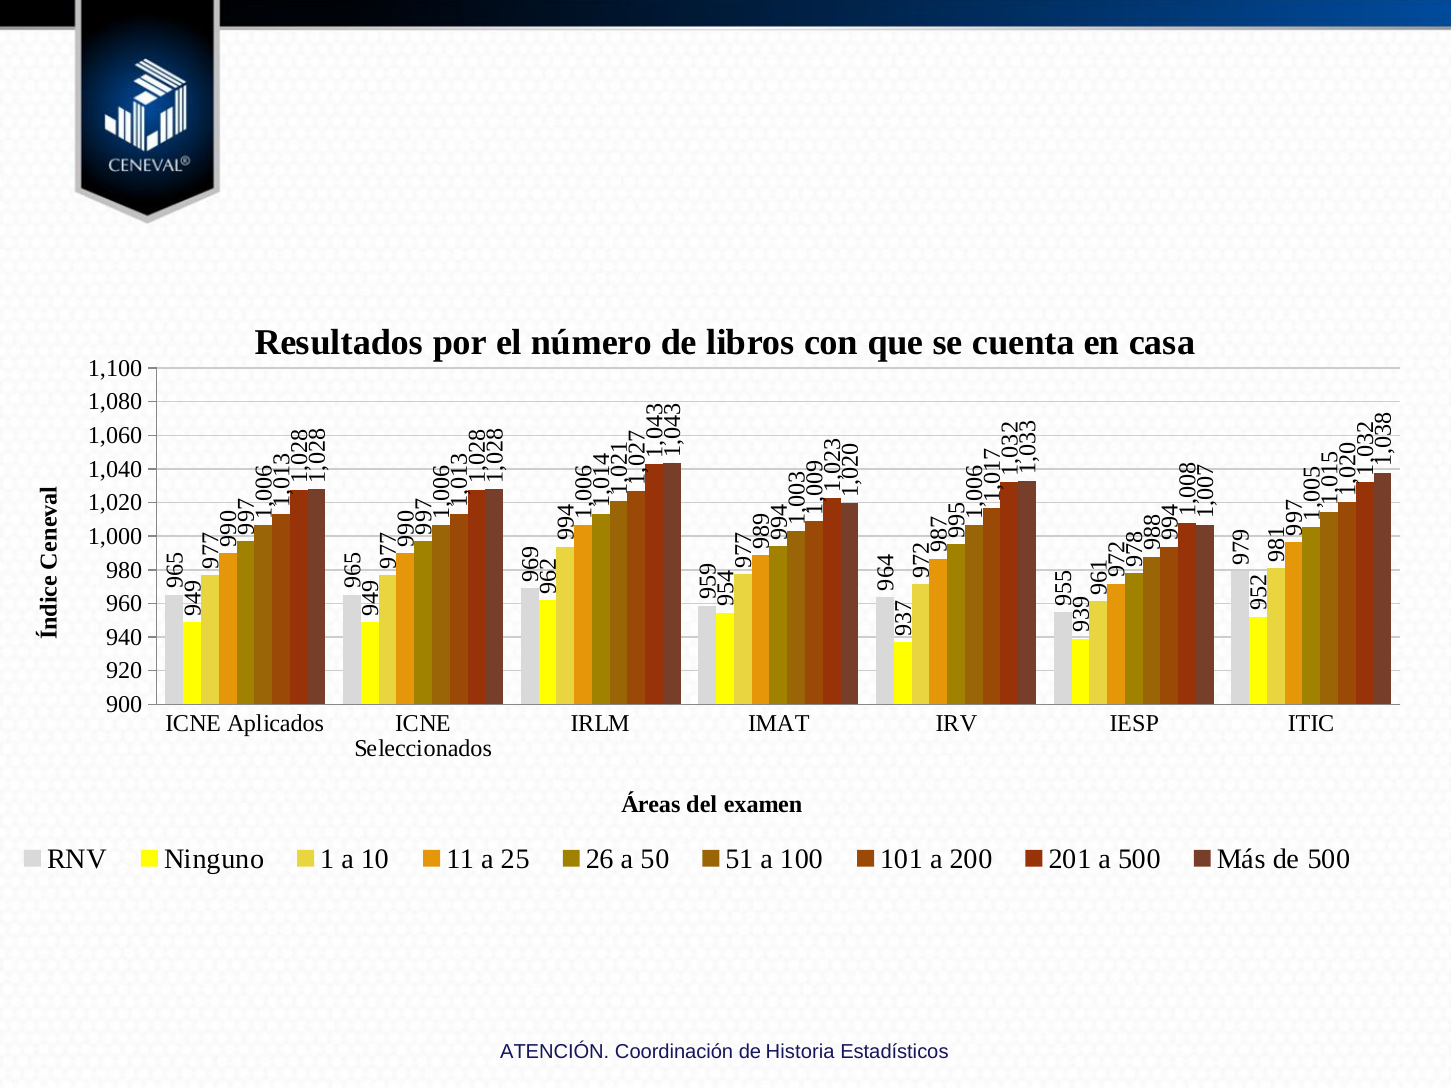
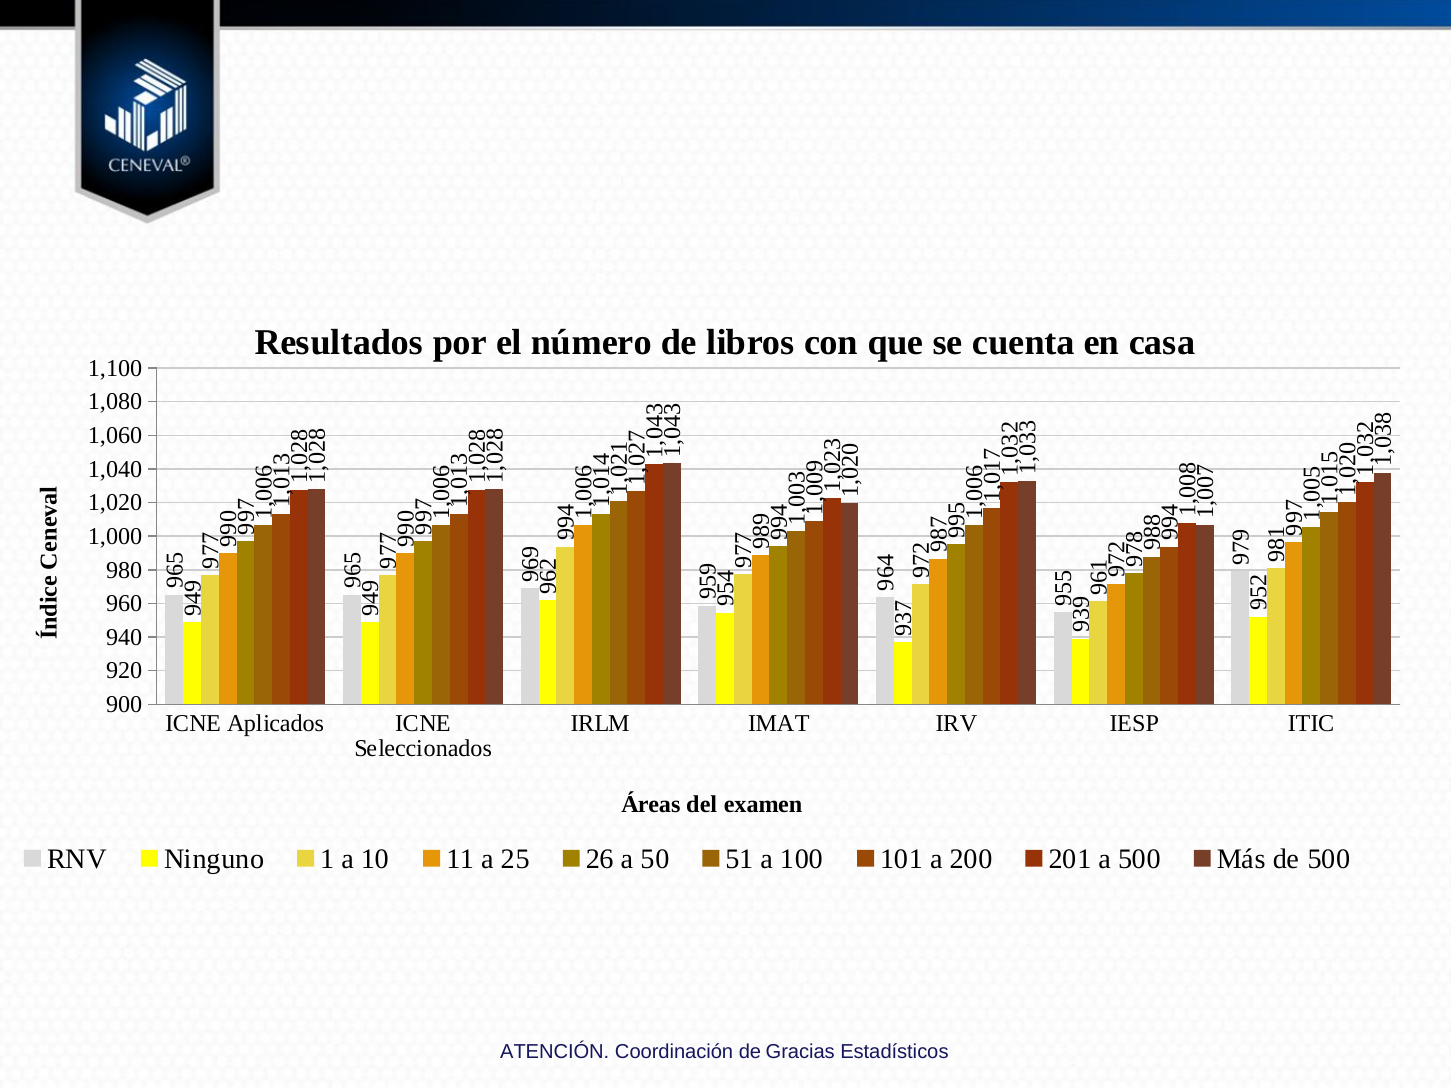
Historia: Historia -> Gracias (800, 1052)
